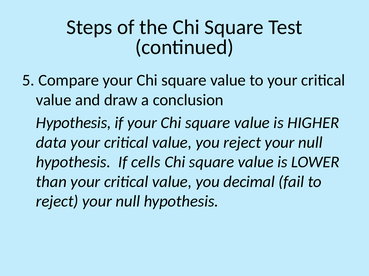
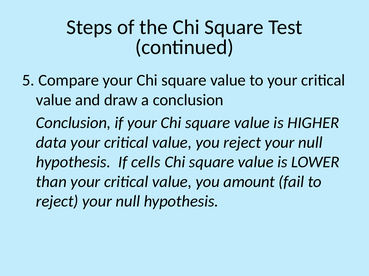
Hypothesis: Hypothesis -> Conclusion (73, 123)
decimal: decimal -> amount (249, 182)
